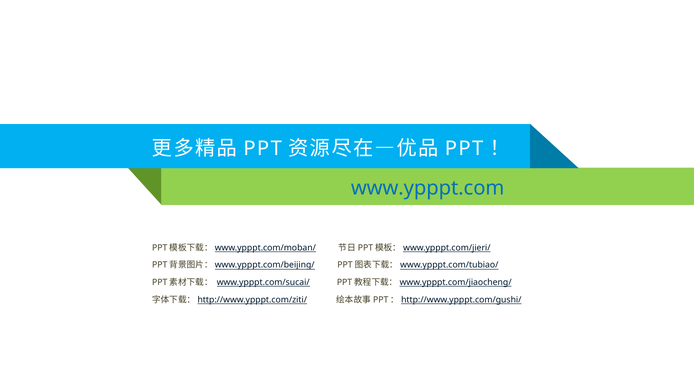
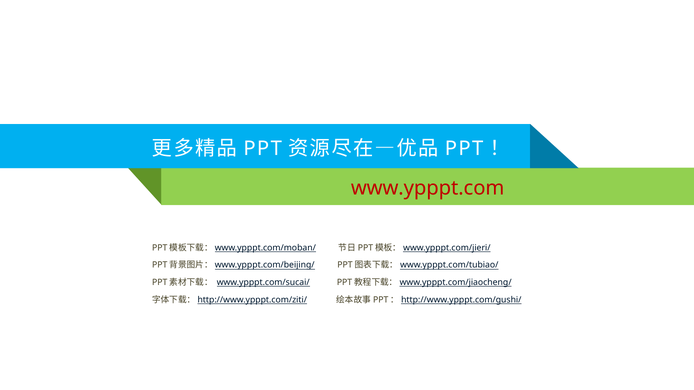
www.ypppt.com colour: blue -> red (428, 188)
